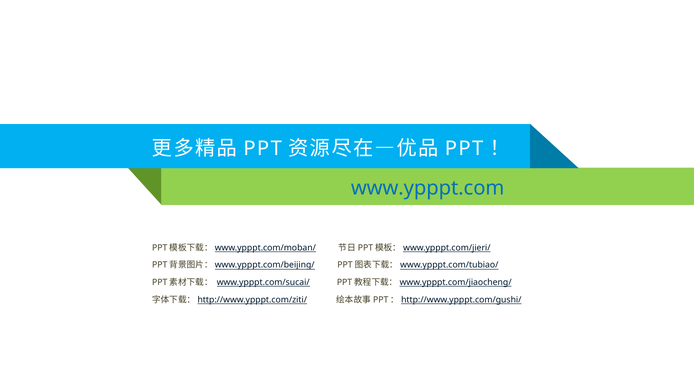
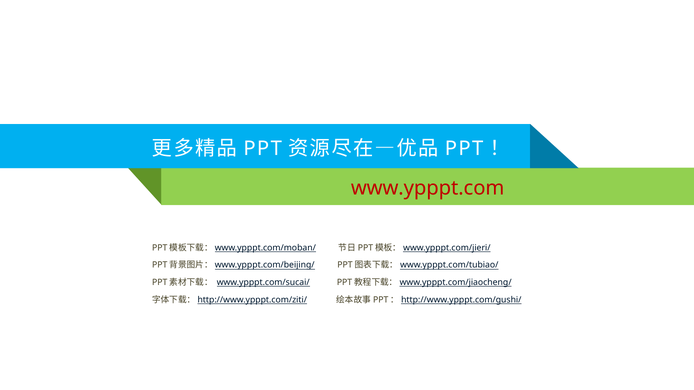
www.ypppt.com colour: blue -> red (428, 188)
